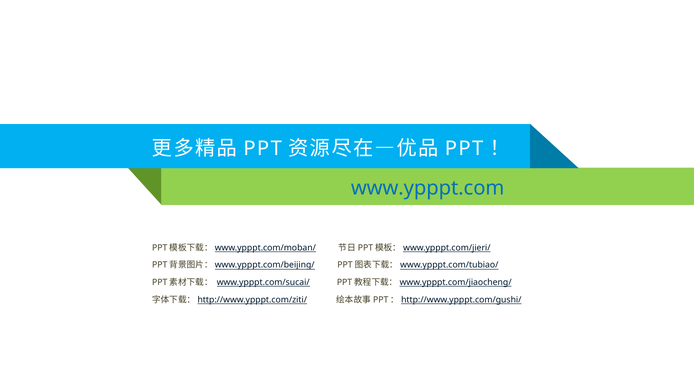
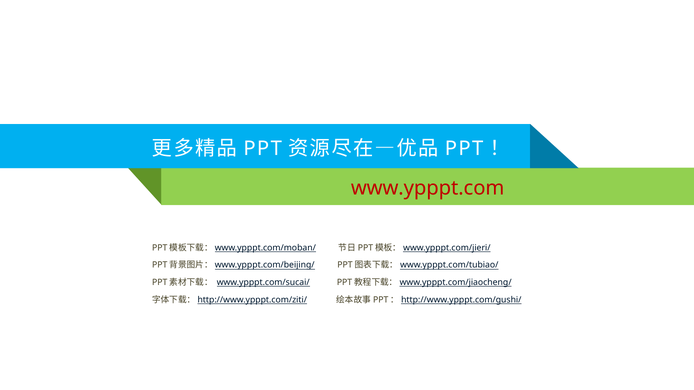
www.ypppt.com colour: blue -> red (428, 188)
